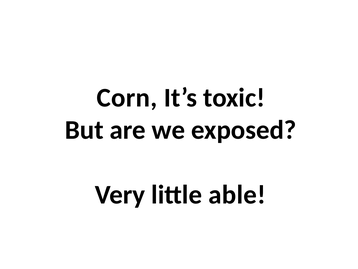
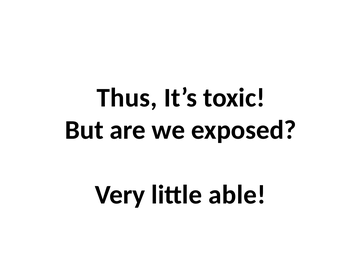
Corn: Corn -> Thus (127, 98)
